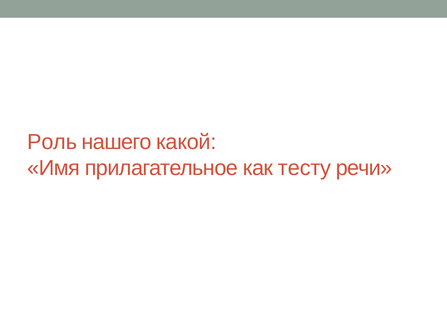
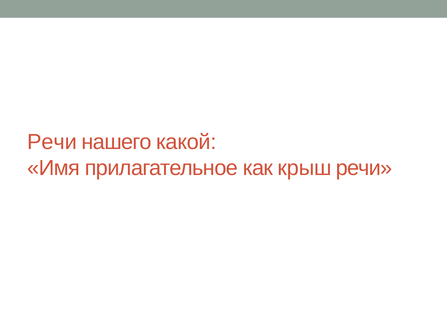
Роль: Роль -> Речи (52, 142)
тесту: тесту -> крыш (305, 168)
